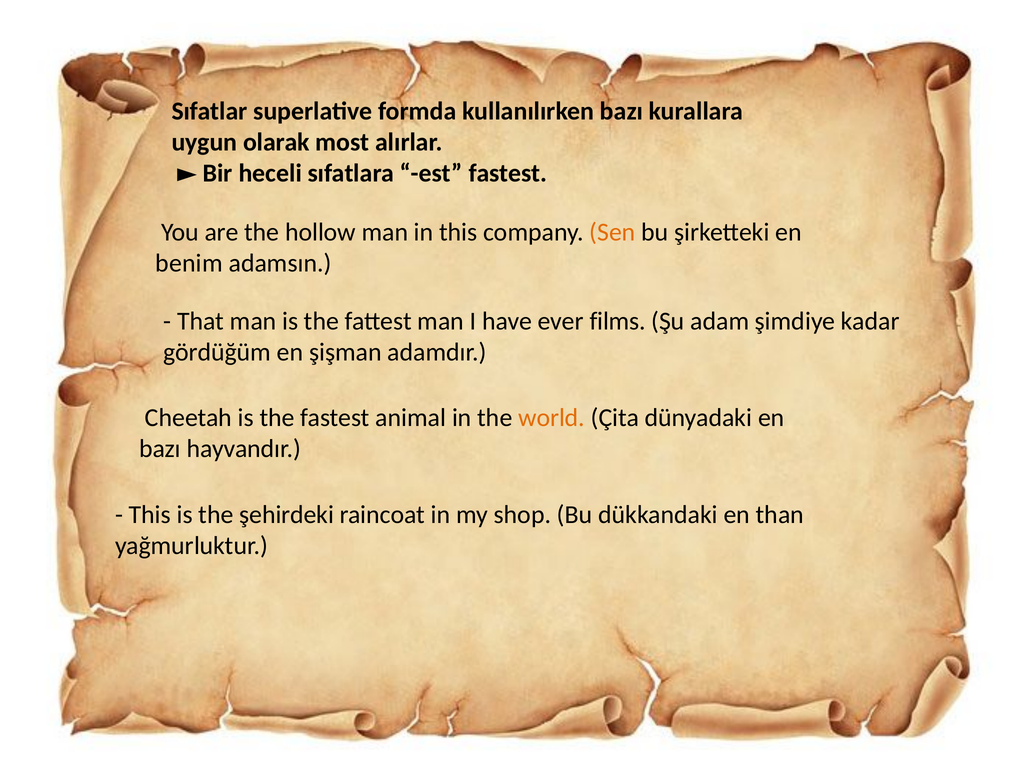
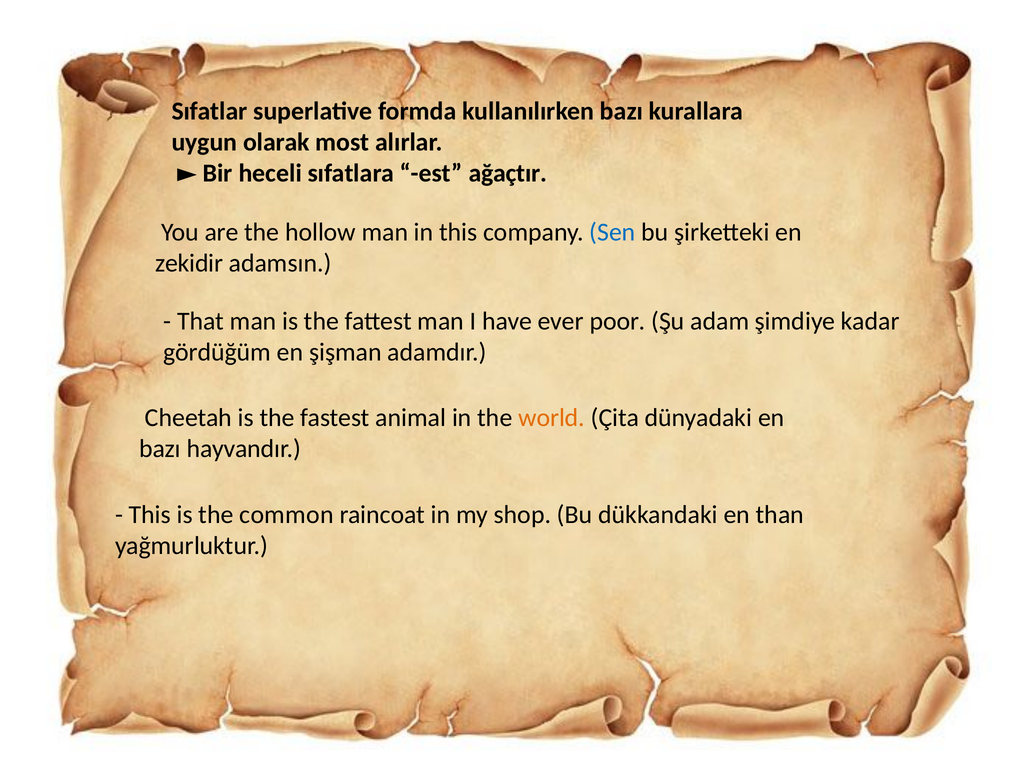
est fastest: fastest -> ağaçtır (508, 173)
Sen colour: orange -> blue (612, 232)
benim: benim -> zekidir (189, 263)
films: films -> poor (618, 321)
şehirdeki: şehirdeki -> common (287, 515)
